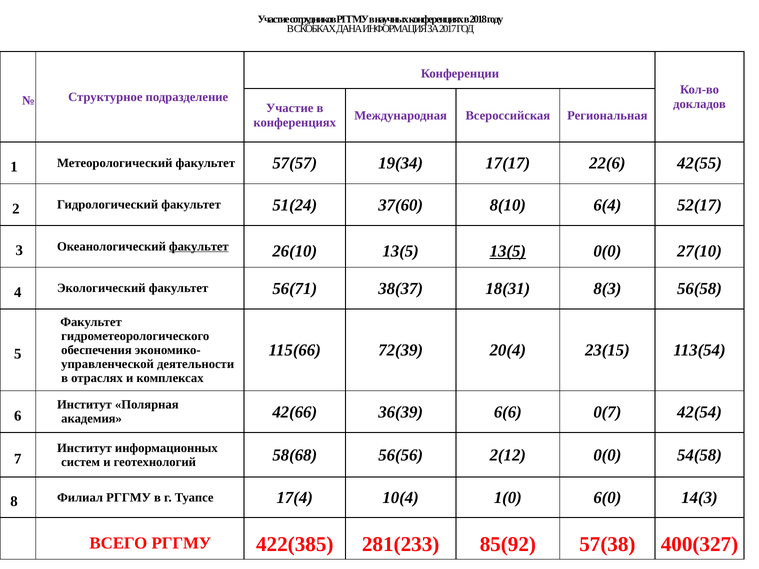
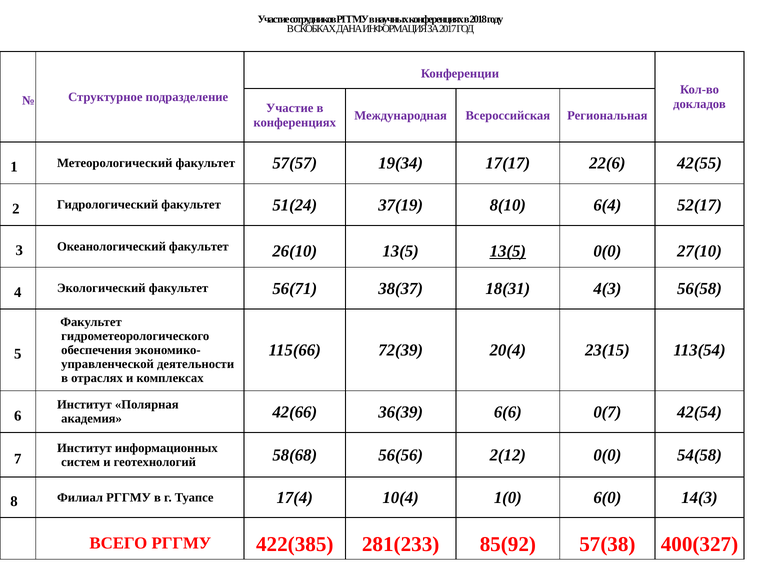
37(60: 37(60 -> 37(19 (401, 205)
факультет underline: present -> none (199, 247)
8(3: 8(3 -> 4(3 (607, 289)
